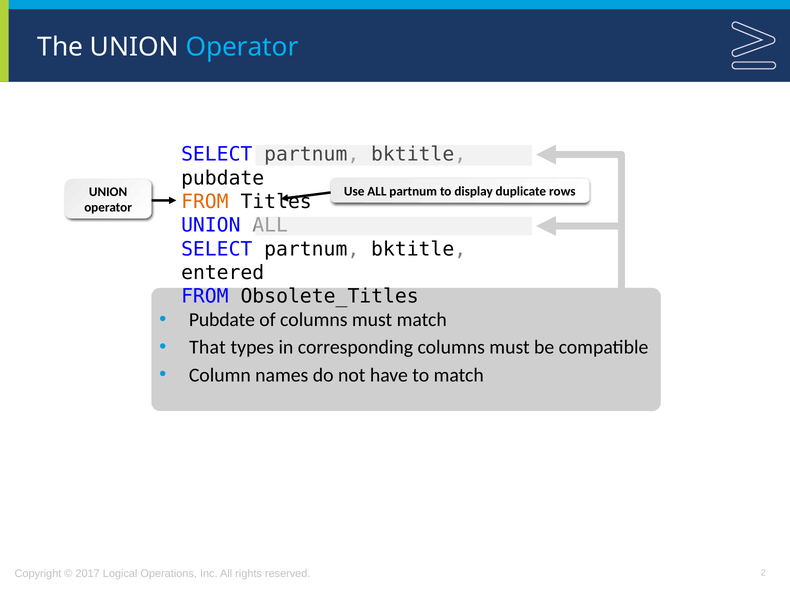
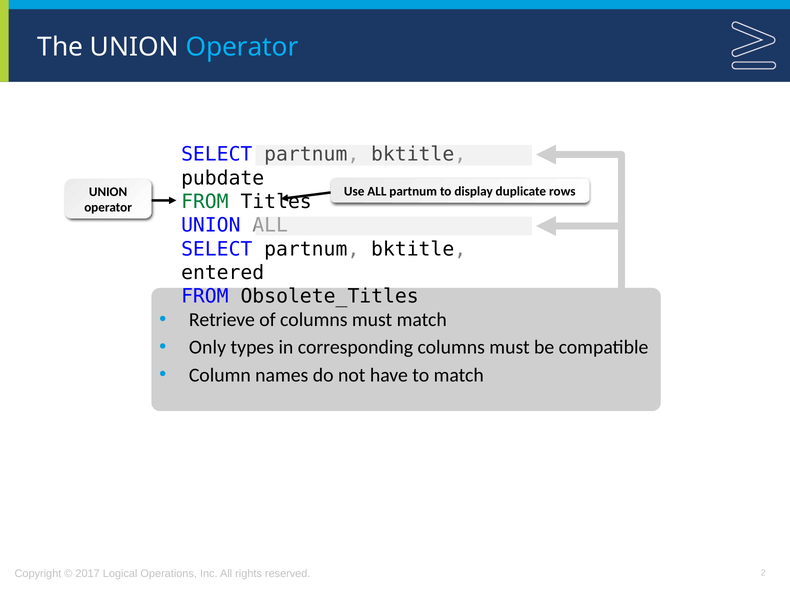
FROM colour: orange -> green (205, 202)
Pubdate: Pubdate -> Retrieve (222, 320)
That: That -> Only (208, 348)
